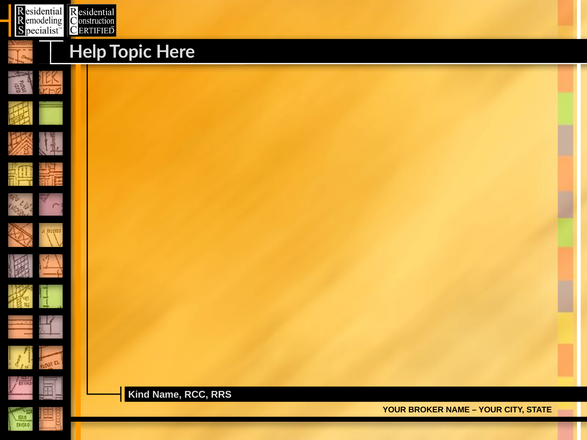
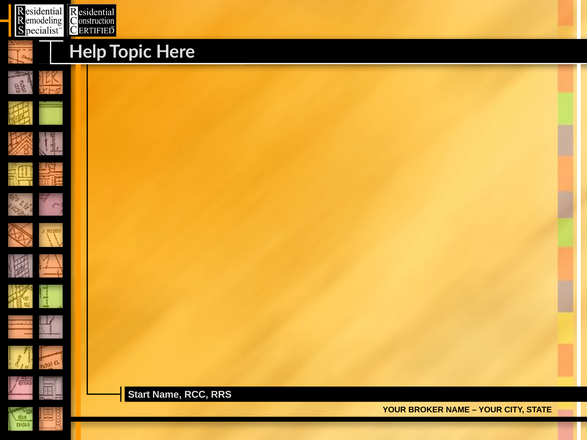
Kind: Kind -> Start (139, 395)
